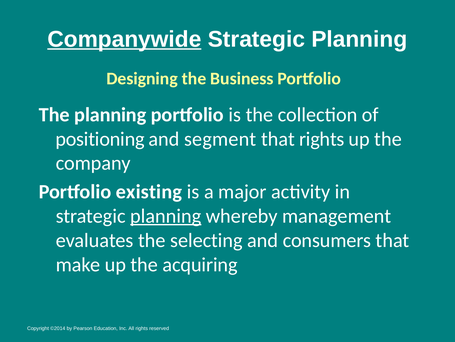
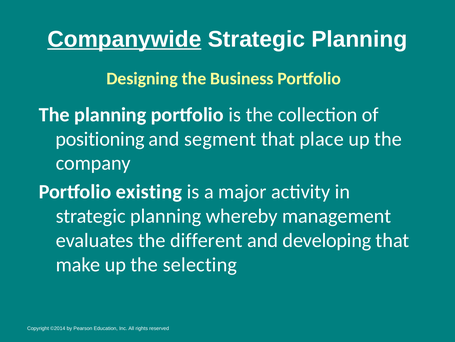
that rights: rights -> place (322, 139)
planning underline: present -> none (166, 216)
selecting: selecting -> different (206, 240)
consumers: consumers -> developing (327, 240)
acquiring: acquiring -> selecting (200, 264)
